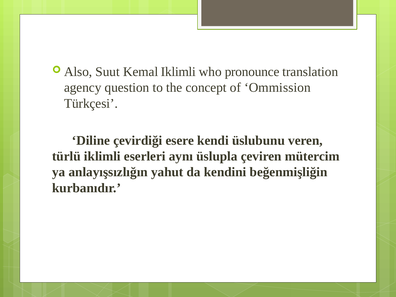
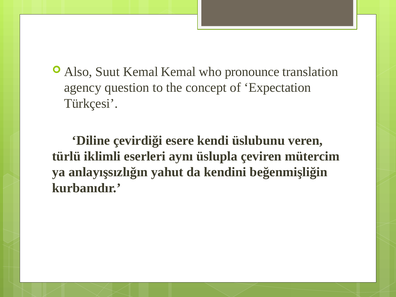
Kemal Iklimli: Iklimli -> Kemal (178, 72)
Ommission: Ommission -> Expectation (278, 88)
